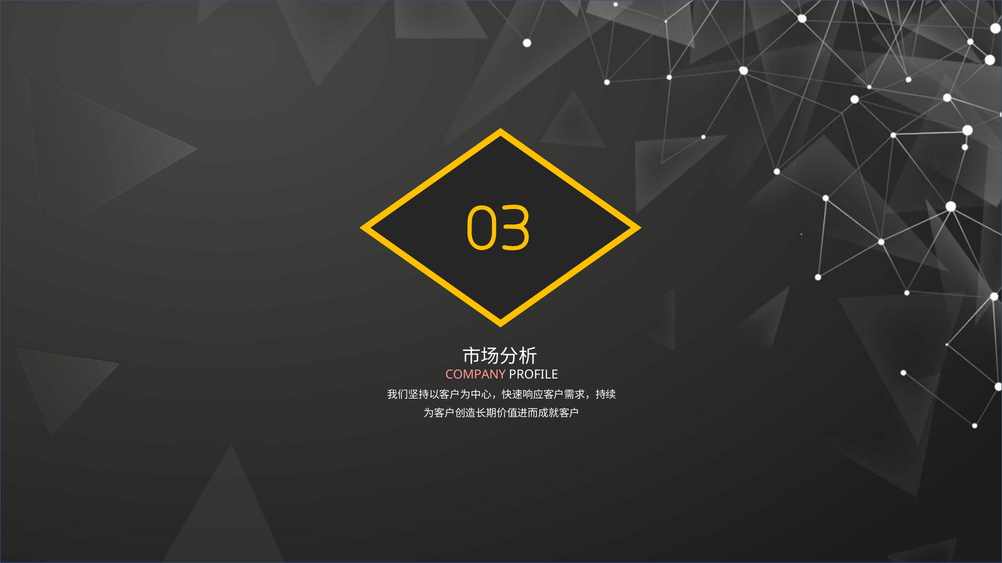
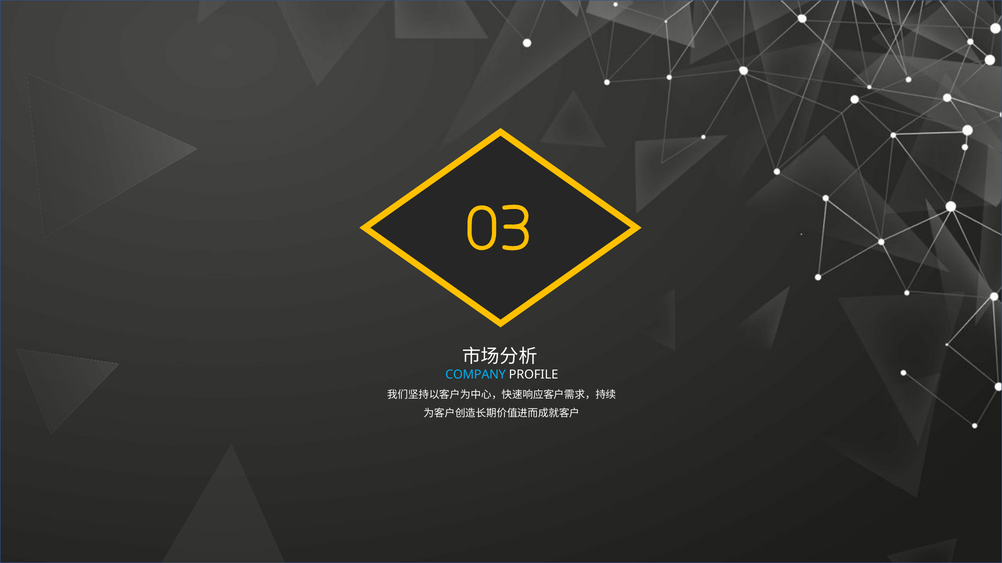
COMPANY colour: pink -> light blue (476, 375)
